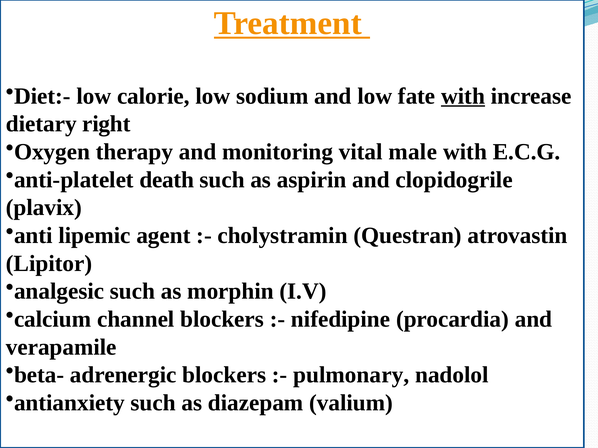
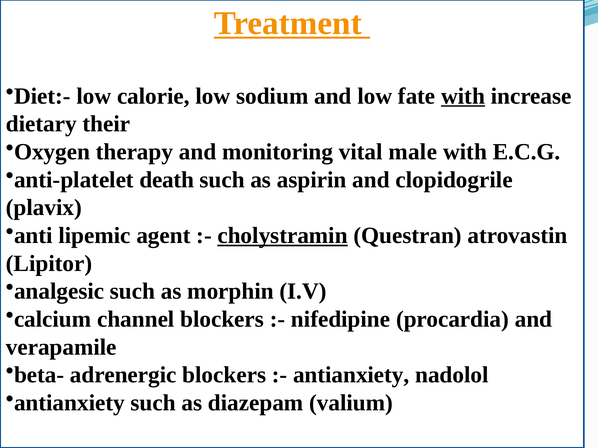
right: right -> their (106, 124)
cholystramin underline: none -> present (283, 236)
pulmonary: pulmonary -> antianxiety (351, 375)
